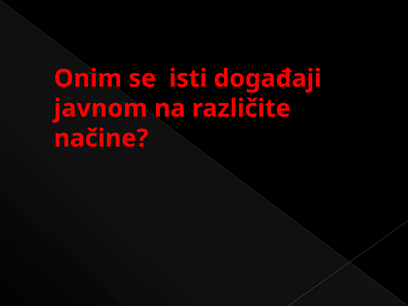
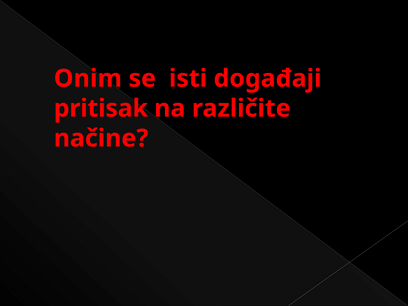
javnom: javnom -> pritisak (101, 108)
